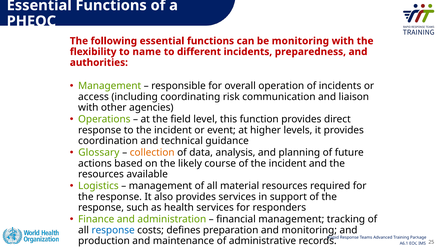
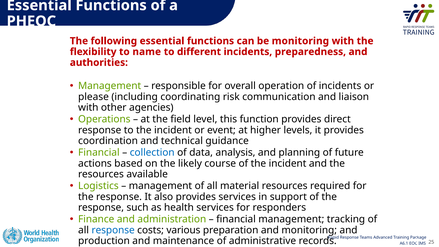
access: access -> please (93, 97)
Glossary: Glossary -> Financial (99, 153)
collection colour: orange -> blue (152, 153)
defines: defines -> various (183, 230)
